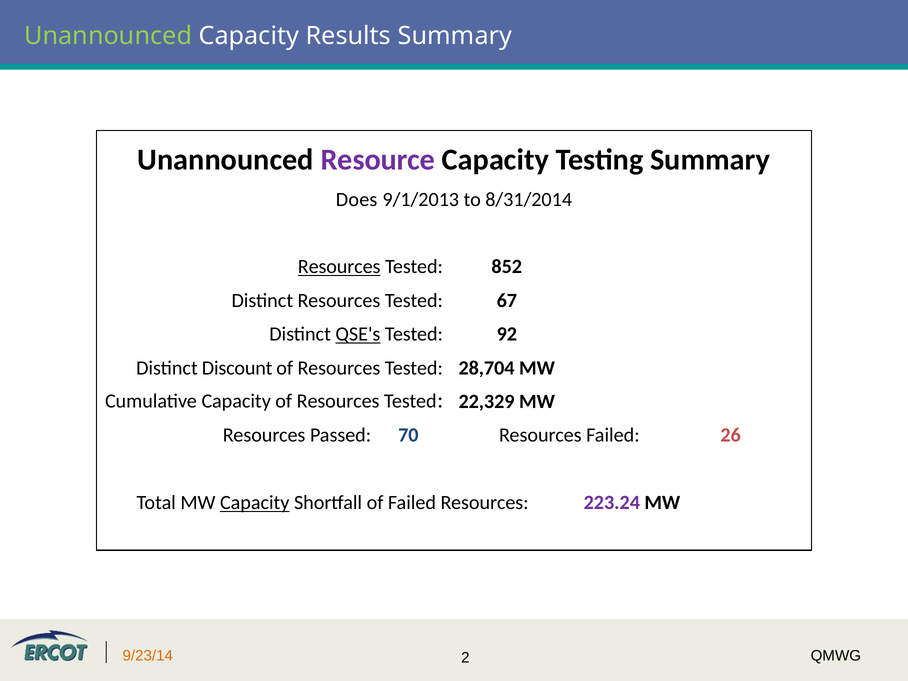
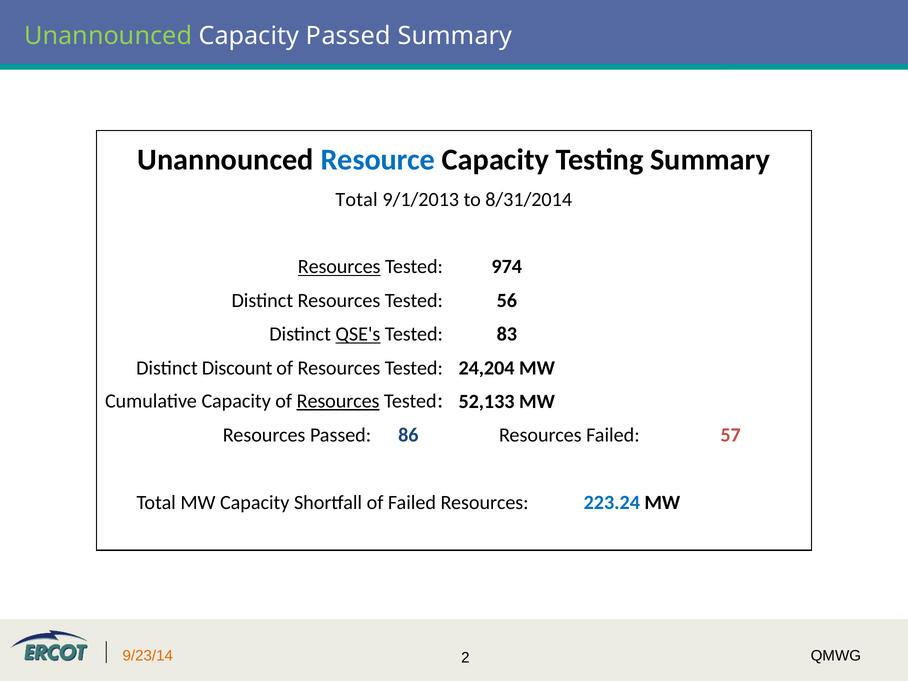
Capacity Results: Results -> Passed (348, 36)
Resource colour: purple -> blue (378, 160)
Does: Does -> Total (357, 199)
852: 852 -> 974 (507, 267)
67: 67 -> 56 (507, 300)
92: 92 -> 83 (507, 334)
28,704: 28,704 -> 24,204 (487, 368)
Resources underline: none -> present (338, 401)
22,329: 22,329 -> 52,133 (487, 402)
70: 70 -> 86 (408, 435)
26: 26 -> 57 (731, 435)
Capacity underline: present -> none (255, 503)
223.24 colour: purple -> blue (612, 503)
